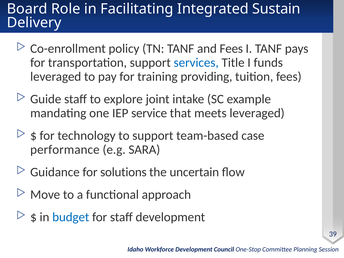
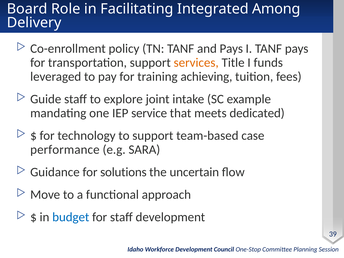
Sustain: Sustain -> Among (276, 9)
and Fees: Fees -> Pays (231, 49)
services colour: blue -> orange (196, 63)
providing: providing -> achieving (206, 76)
meets leveraged: leveraged -> dedicated (257, 113)
